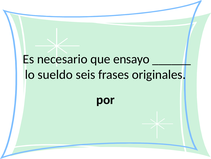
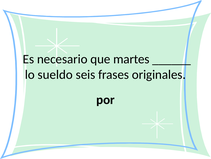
ensayo: ensayo -> martes (131, 59)
